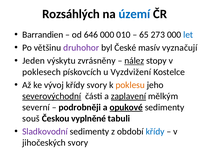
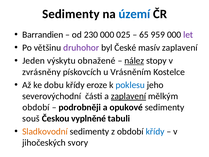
Rozsáhlých: Rozsáhlých -> Sedimenty (71, 14)
646: 646 -> 230 (91, 35)
010: 010 -> 025 (123, 35)
273: 273 -> 959 (158, 35)
let colour: blue -> purple (188, 35)
masív vyznačují: vyznačují -> zaplavení (180, 48)
zvrásněny: zvrásněny -> obnažené (97, 61)
poklesech: poklesech -> zvrásněny (41, 72)
Vyzdvižení: Vyzdvižení -> Vrásněním (131, 72)
vývoj: vývoj -> dobu (54, 85)
křídy svory: svory -> eroze (97, 85)
poklesu colour: orange -> blue (130, 85)
severovýchodní underline: present -> none (52, 96)
severní: severní -> období (36, 107)
opukové underline: present -> none (126, 107)
Sladkovodní colour: purple -> orange (45, 131)
